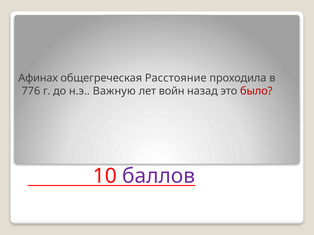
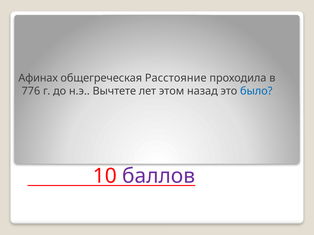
Важную: Важную -> Вычтете (114, 91)
войн: войн -> этом (172, 91)
было colour: red -> blue (256, 91)
